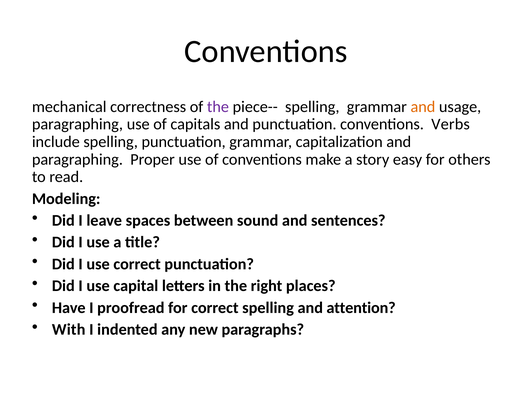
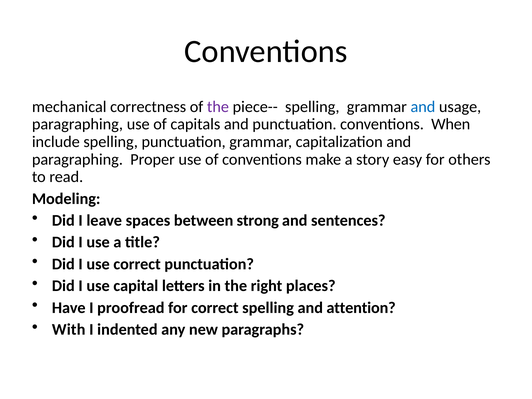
and colour: orange -> blue (423, 107)
Verbs: Verbs -> When (451, 124)
sound: sound -> strong (258, 220)
